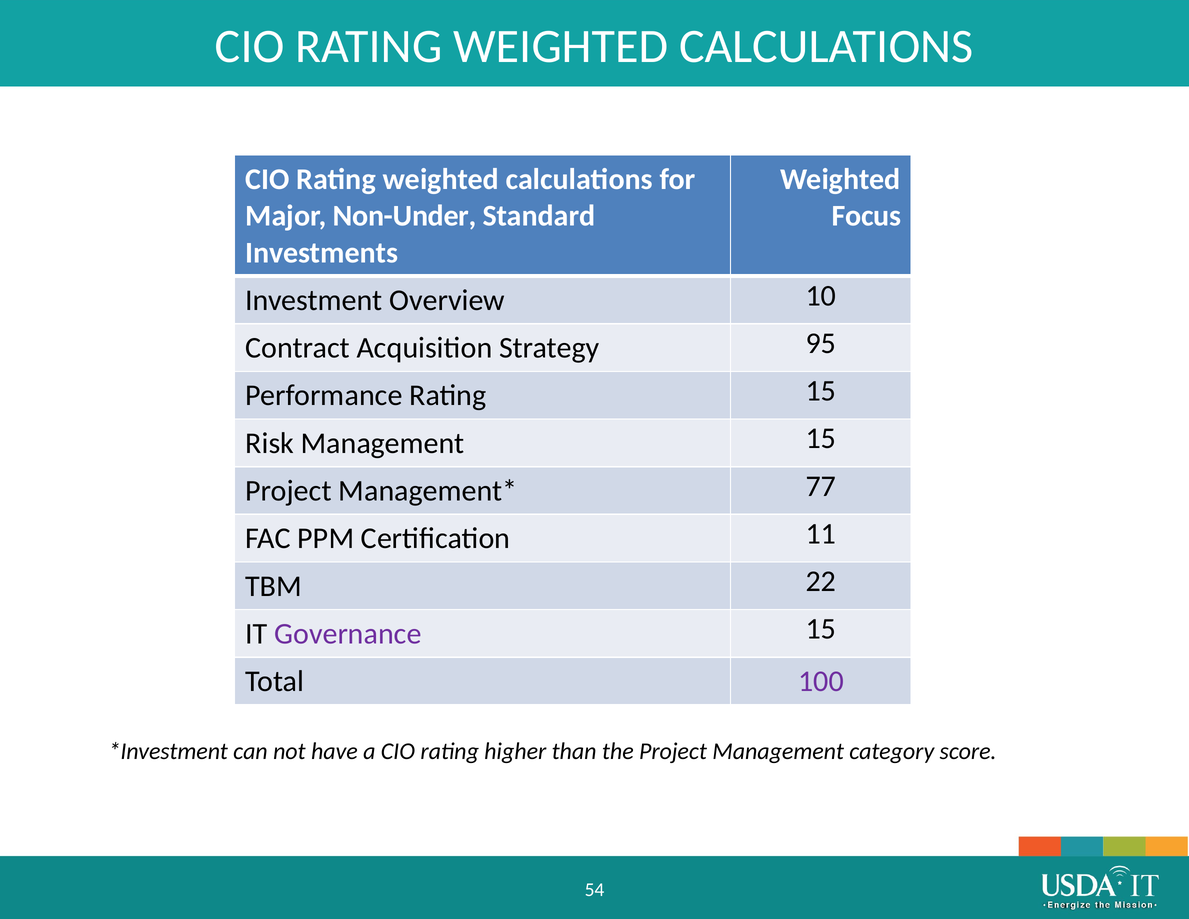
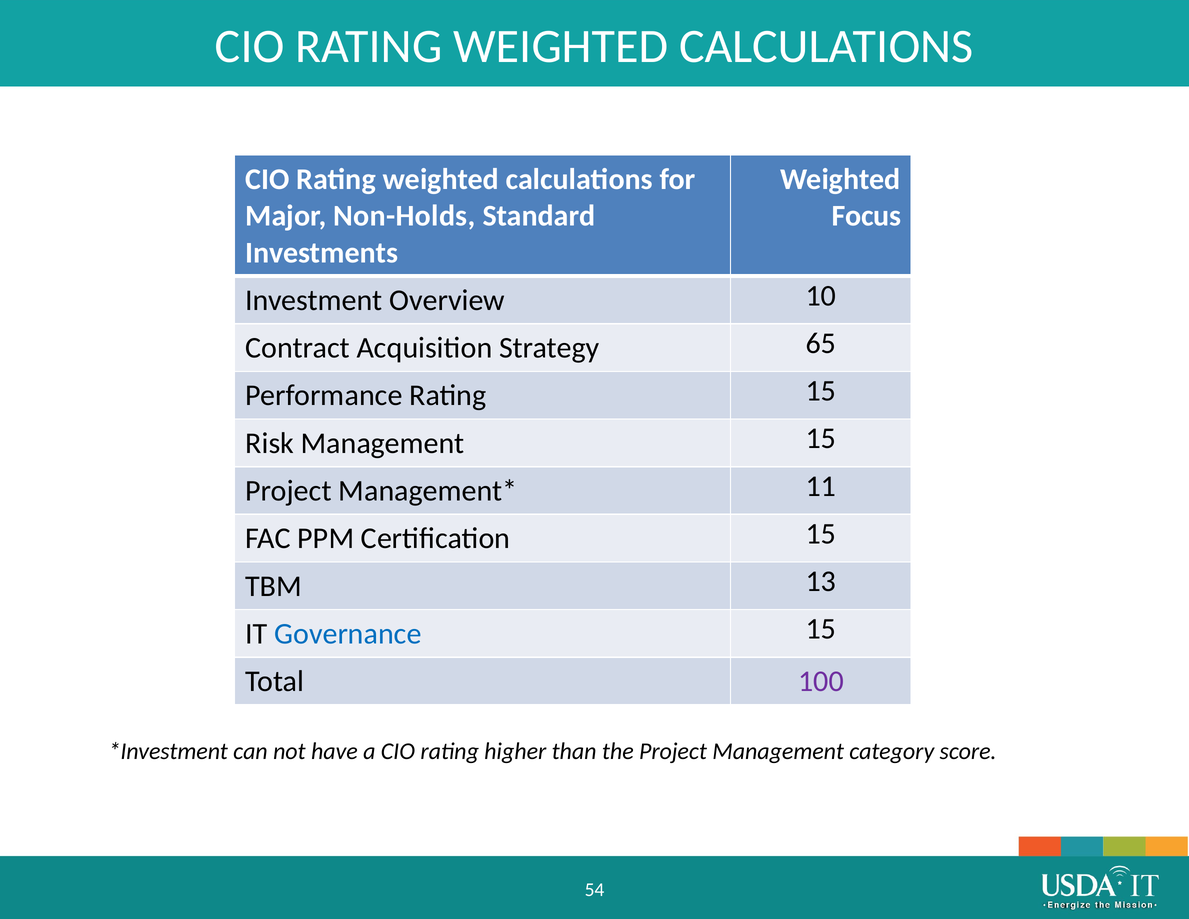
Non-Under: Non-Under -> Non-Holds (404, 216)
95: 95 -> 65 (821, 343)
77: 77 -> 11 (821, 486)
Certification 11: 11 -> 15 (821, 534)
22: 22 -> 13 (821, 581)
Governance colour: purple -> blue (348, 634)
